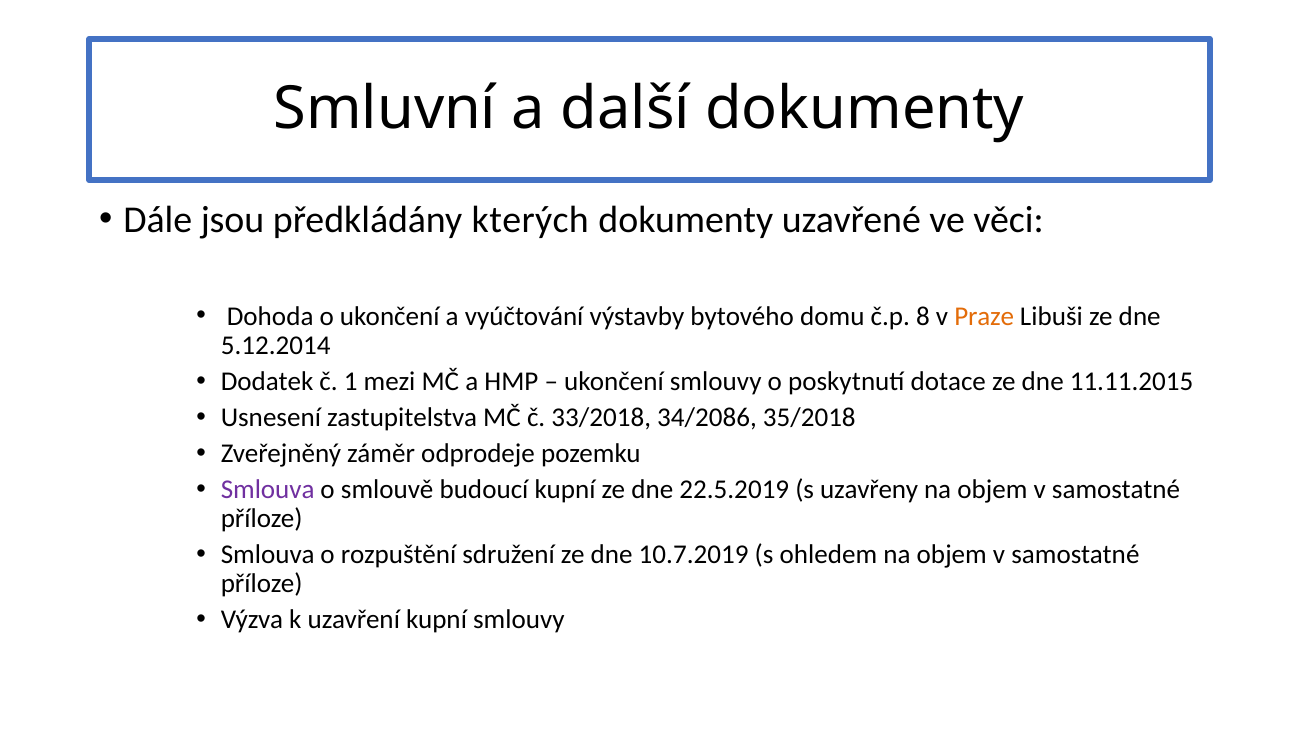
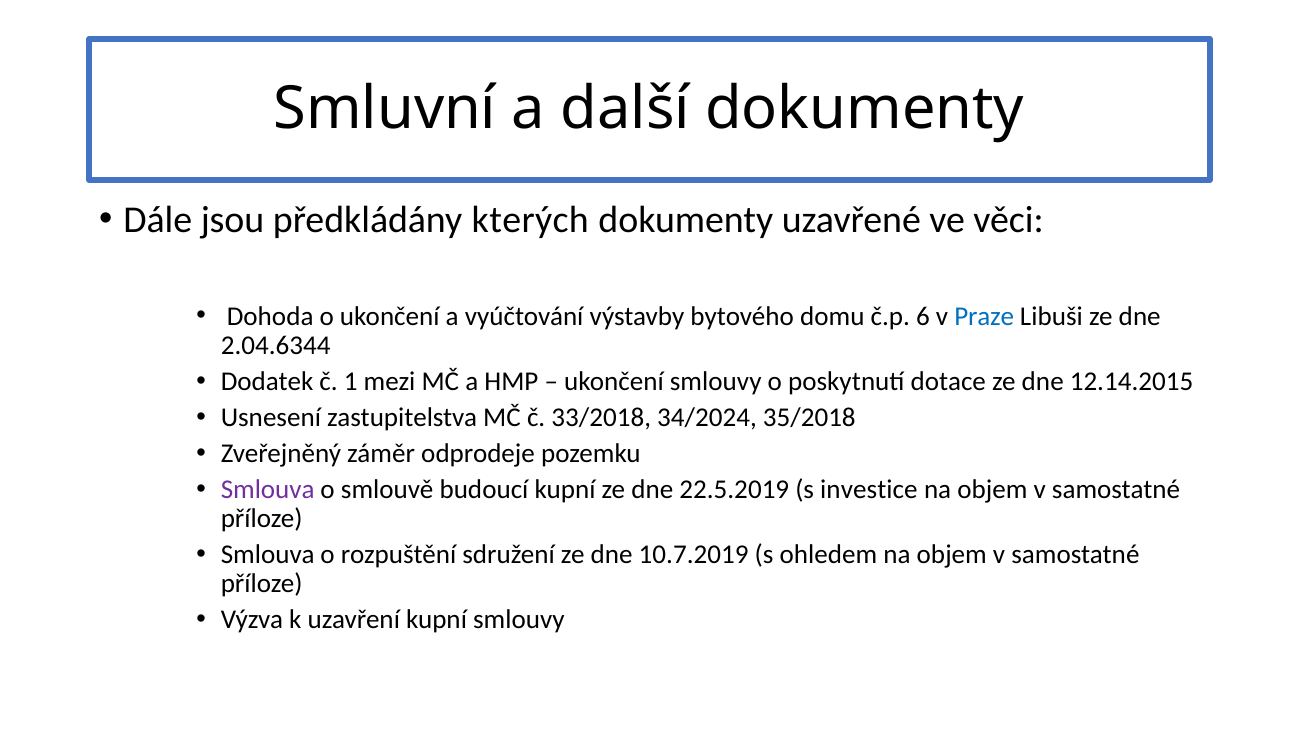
8: 8 -> 6 (923, 316)
Praze colour: orange -> blue (984, 316)
5.12.2014: 5.12.2014 -> 2.04.6344 (276, 345)
11.11.2015: 11.11.2015 -> 12.14.2015 (1132, 381)
34/2086: 34/2086 -> 34/2024 (707, 417)
uzavřeny: uzavřeny -> investice (869, 489)
